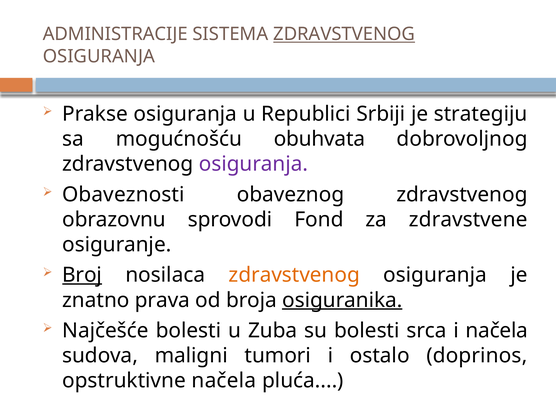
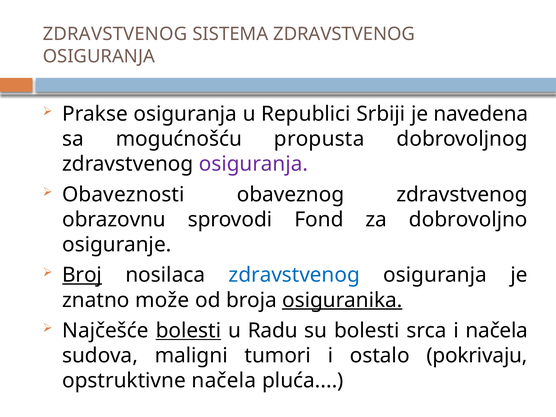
ADMINISTRACIJE: ADMINISTRACIJE -> ZDRAVSTVENOG (115, 34)
ZDRAVSTVENOG underline: present -> none (344, 34)
strategiju: strategiju -> navedena (481, 114)
obuhvata: obuhvata -> propusta (319, 139)
zdravstvene: zdravstvene -> dobrovoljno (468, 220)
zdravstvenog colour: orange -> blue (294, 275)
prava: prava -> može (162, 300)
bolesti underline: none -> present (188, 331)
Zuba: Zuba -> Radu (273, 331)
doprinos: doprinos -> pokrivaju (477, 356)
